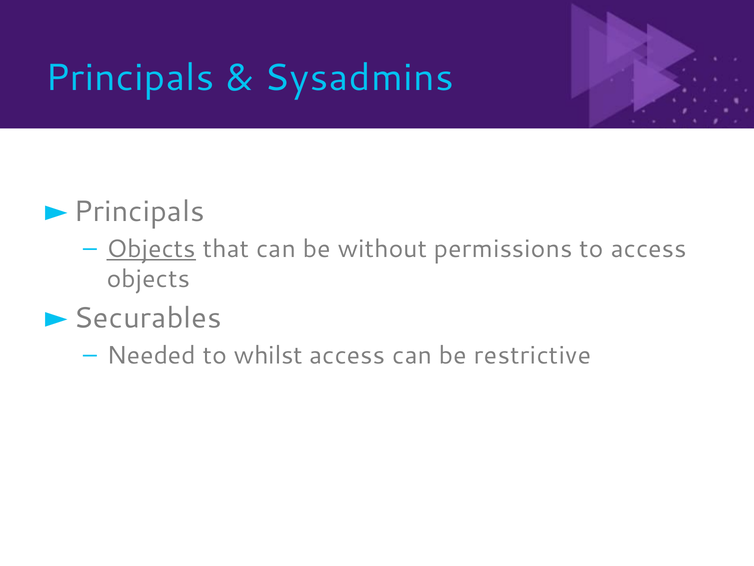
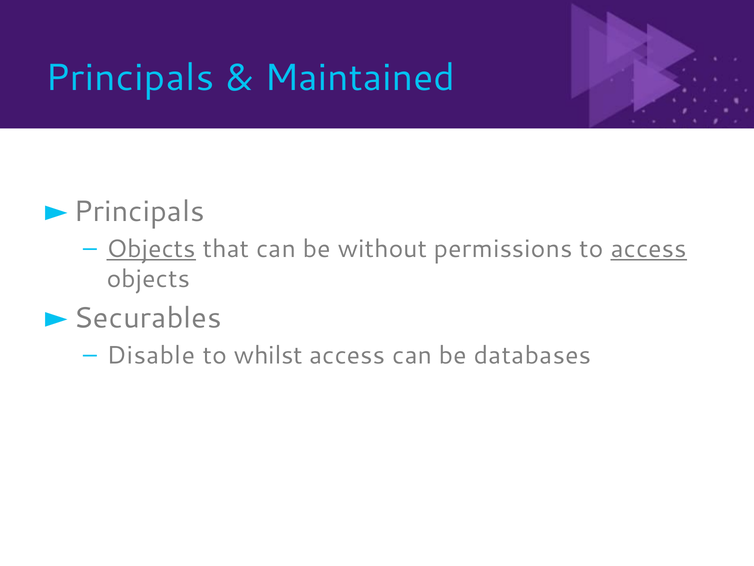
Sysadmins: Sysadmins -> Maintained (360, 78)
access underline: none -> present (649, 249)
Needed: Needed -> Disable (151, 355)
restrictive: restrictive -> databases (533, 355)
